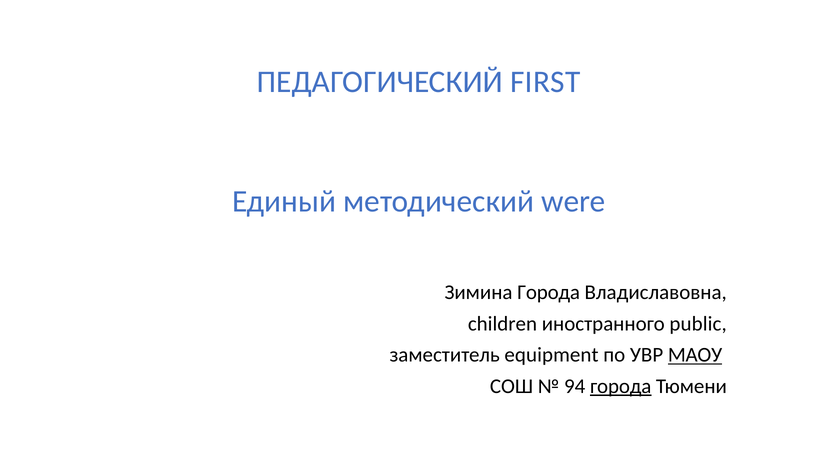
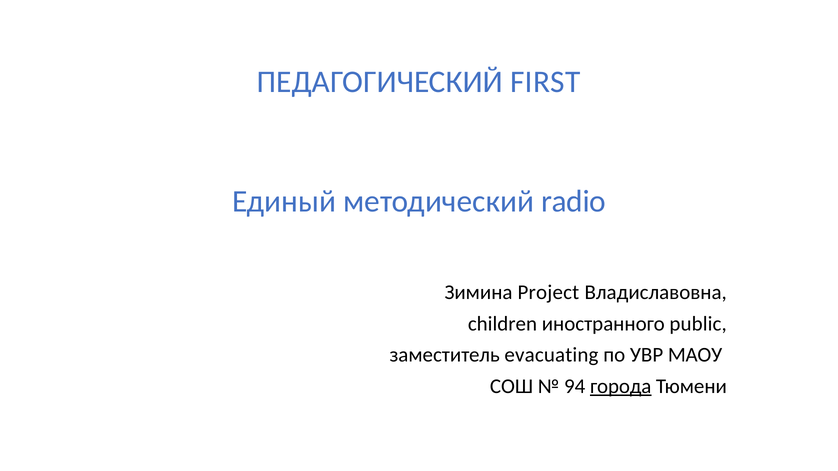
were: were -> radio (574, 201)
Зимина Города: Города -> Project (548, 293)
equipment: equipment -> evacuating (551, 355)
МАОУ underline: present -> none (695, 355)
